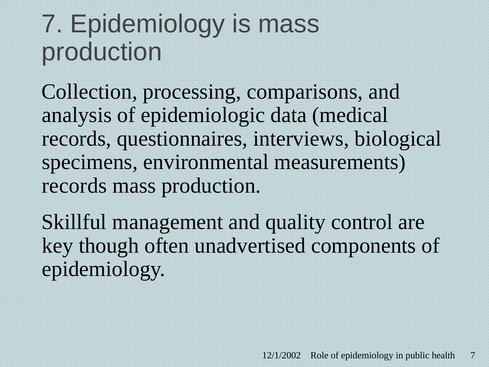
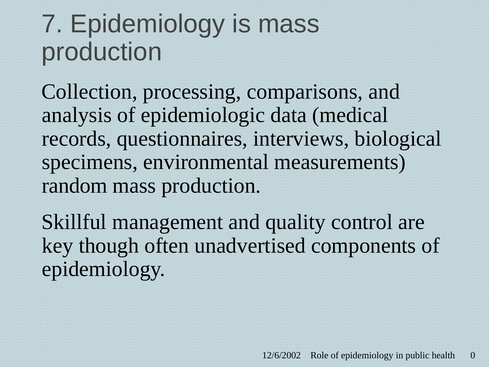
records: records -> random (75, 185)
12/1/2002: 12/1/2002 -> 12/6/2002 (281, 355)
health 7: 7 -> 0 (473, 355)
